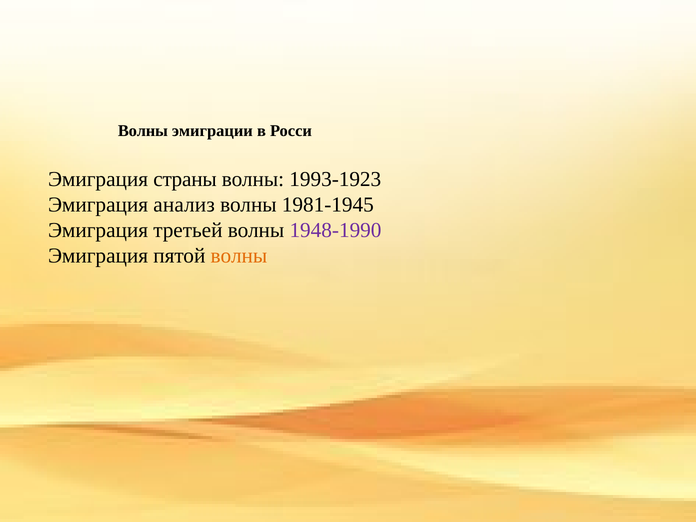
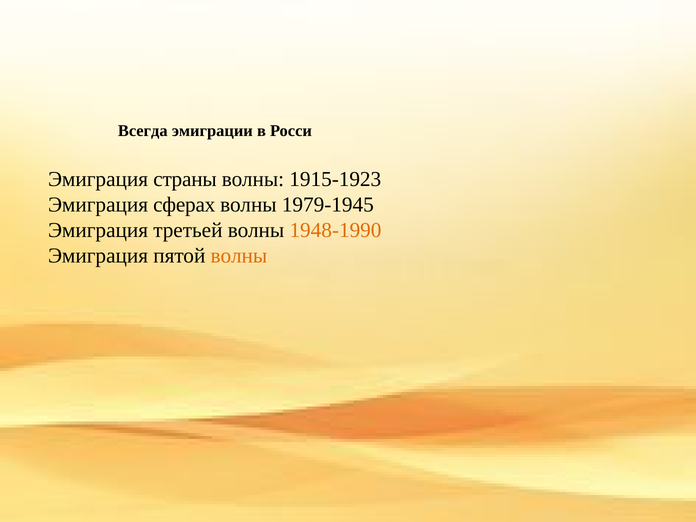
Волны: Волны -> Всегда (143, 131)
1993-1923: 1993-1923 -> 1915-1923 (335, 179)
анализ: анализ -> сферах (184, 205)
1981-1945: 1981-1945 -> 1979-1945 (328, 205)
1948-1990 colour: purple -> orange (335, 230)
